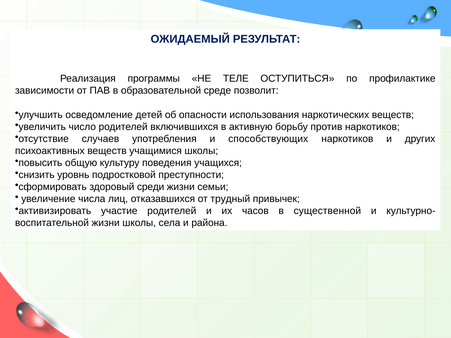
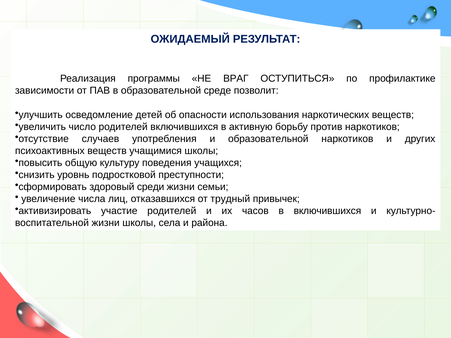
ТЕЛЕ: ТЕЛЕ -> ВРАГ (236, 79)
и способствующих: способствующих -> образовательной (268, 139)
в существенной: существенной -> включившихся (327, 211)
